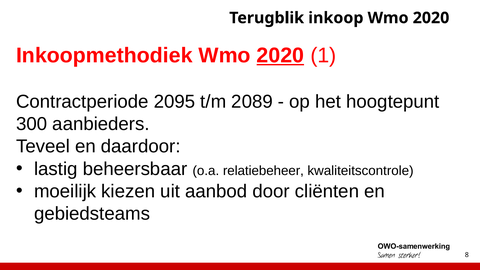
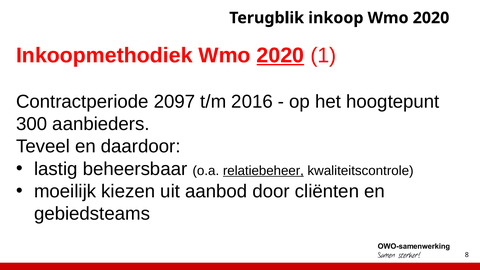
2095: 2095 -> 2097 (174, 102)
2089: 2089 -> 2016 (252, 102)
relatiebeheer underline: none -> present (263, 171)
